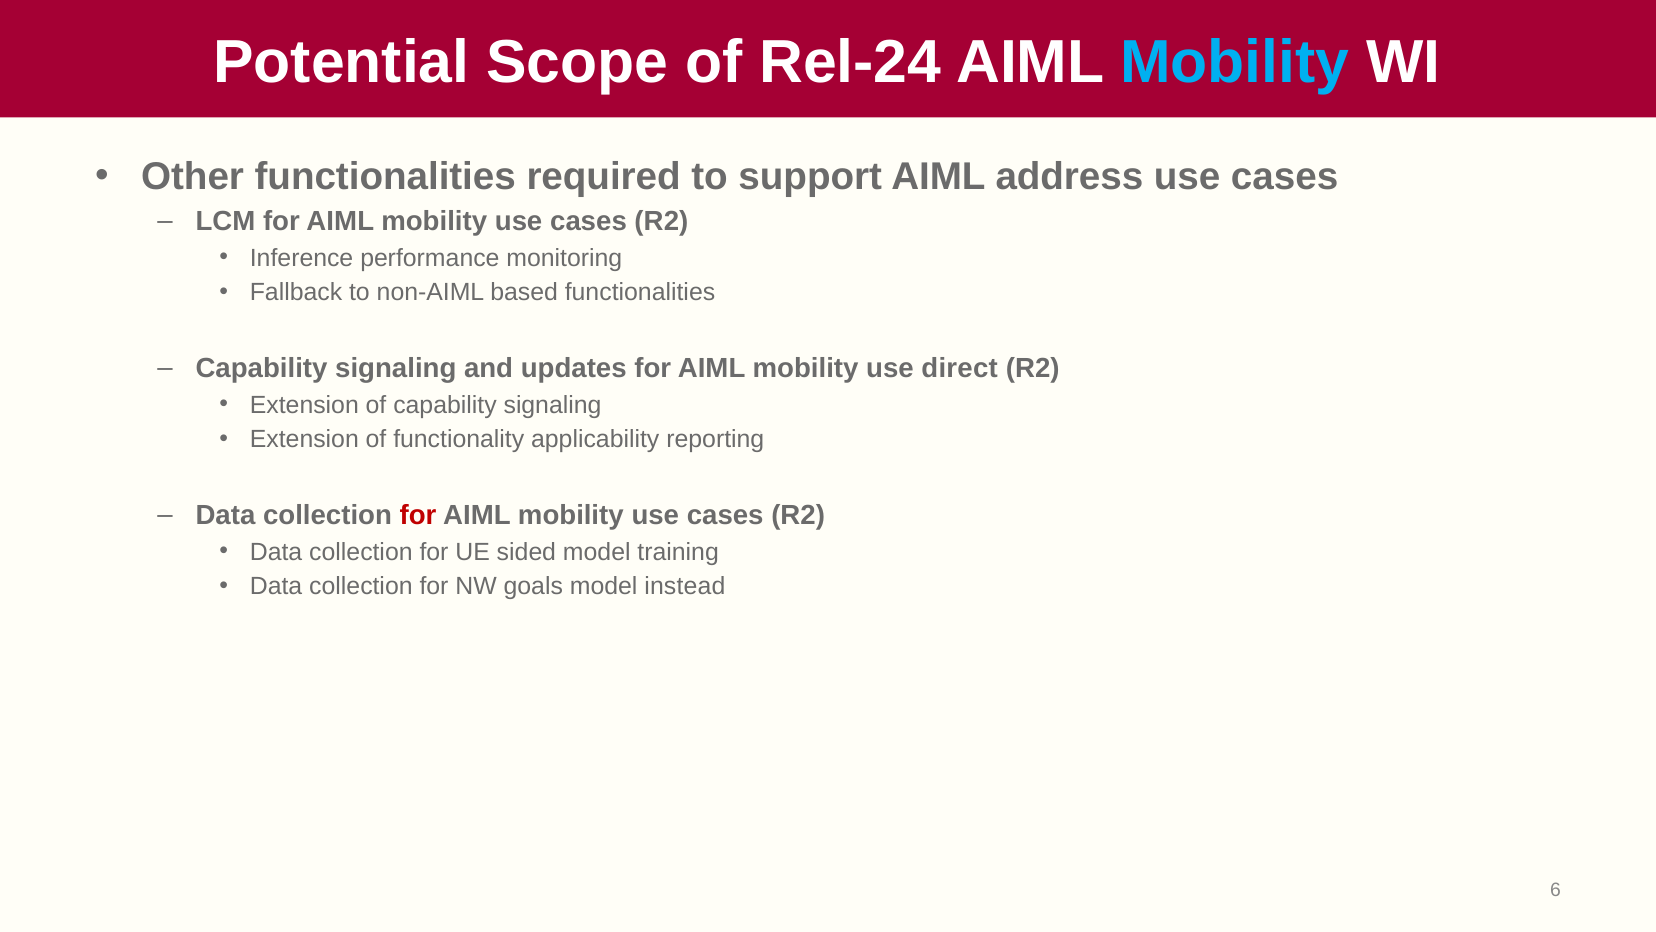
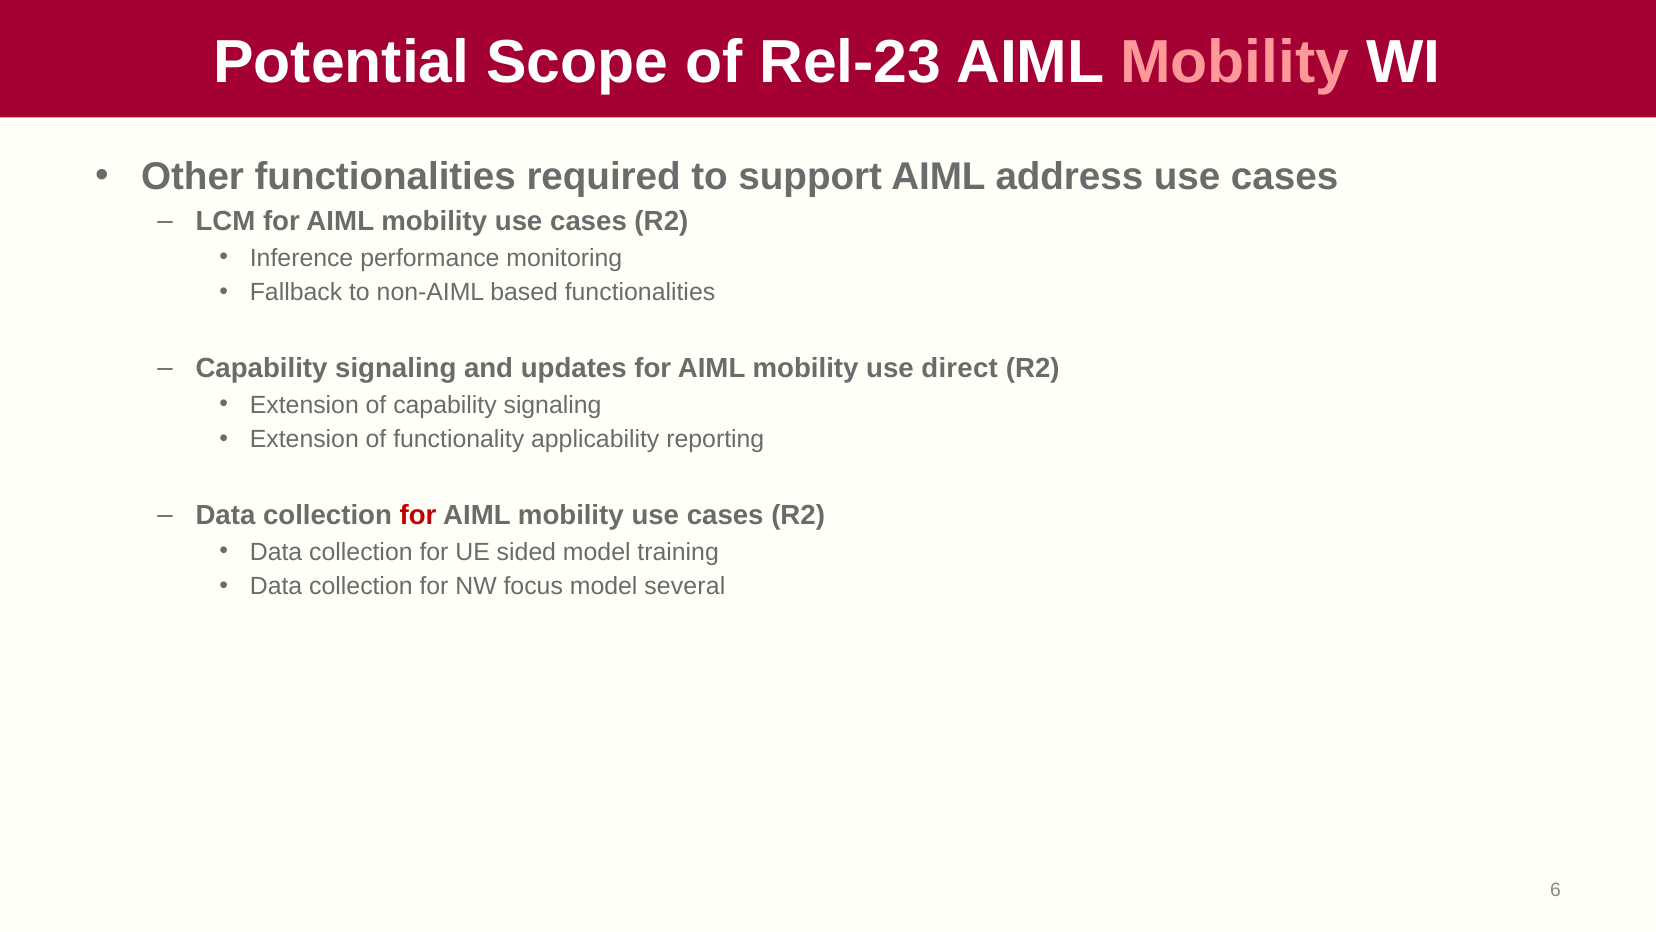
Rel-24: Rel-24 -> Rel-23 (850, 63)
Mobility colour: light blue -> pink (1235, 63)
goals: goals -> focus (533, 586)
instead: instead -> several (685, 586)
